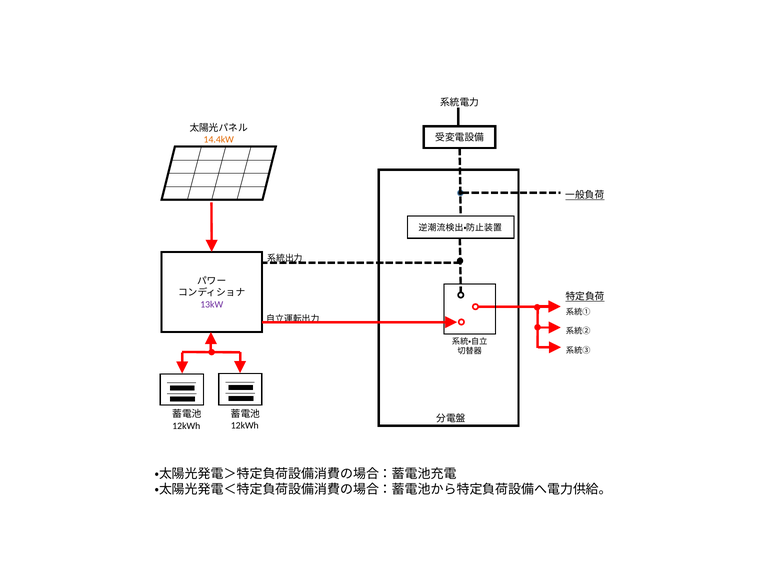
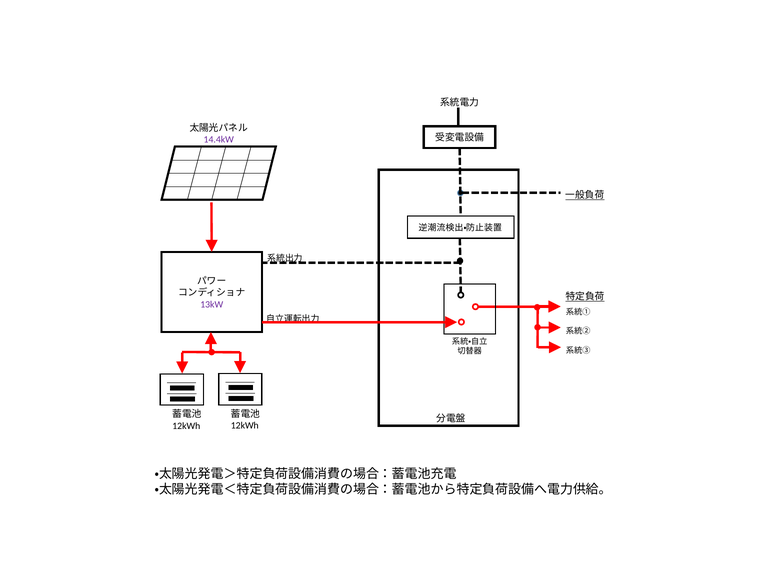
14.4kW colour: orange -> purple (219, 140)
